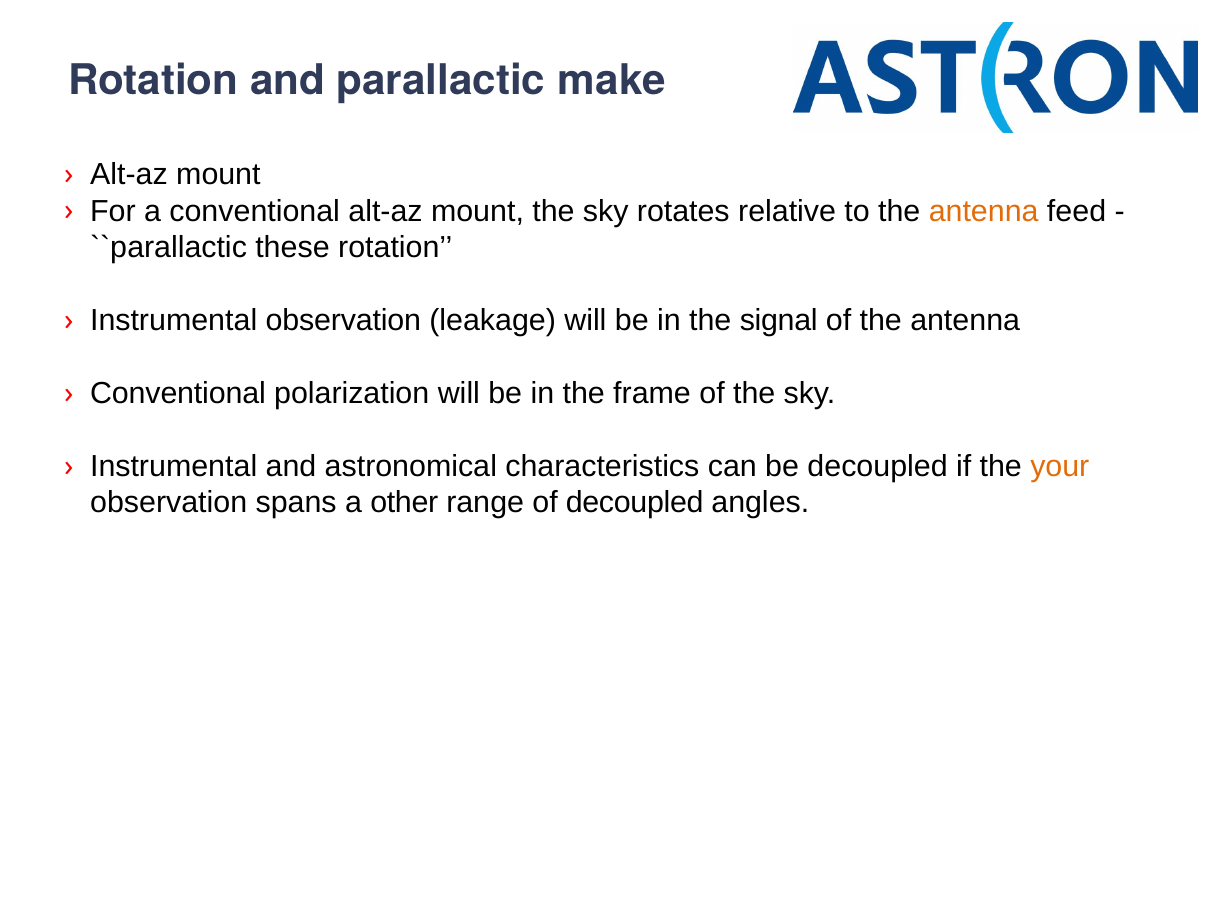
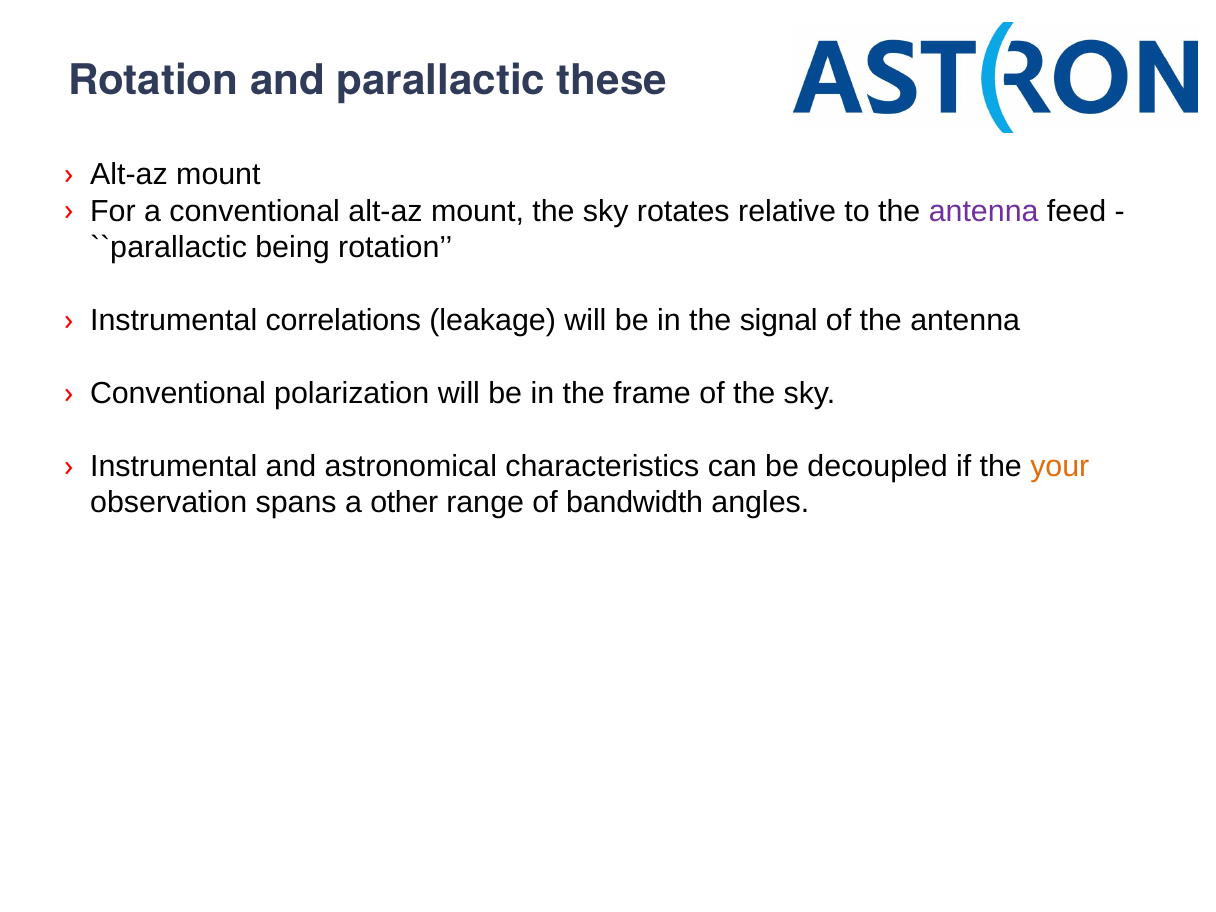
make: make -> these (612, 81)
antenna colour: orange -> purple (984, 211)
these: these -> being (293, 248)
Instrumental observation: observation -> correlations (343, 321)
of decoupled: decoupled -> bandwidth (635, 503)
